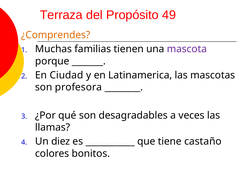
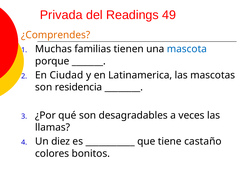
Terraza: Terraza -> Privada (61, 15)
Propósito: Propósito -> Readings (132, 15)
mascota colour: purple -> blue (187, 49)
profesora: profesora -> residencia (79, 87)
